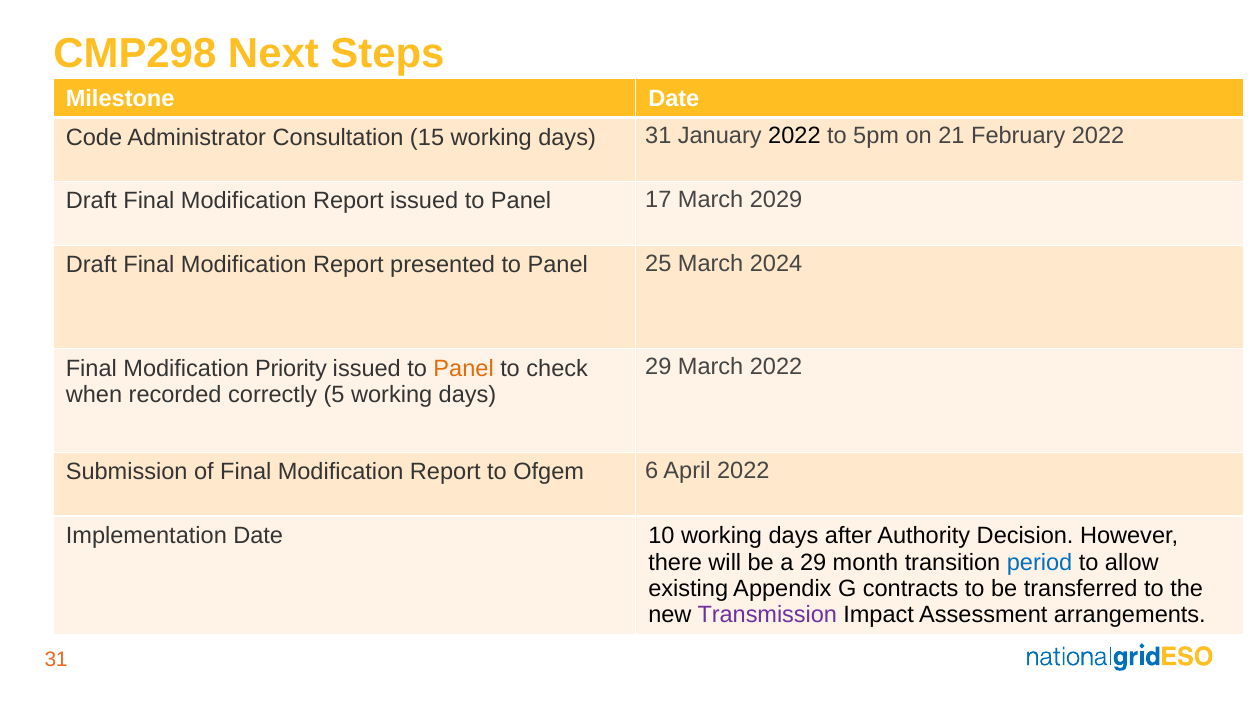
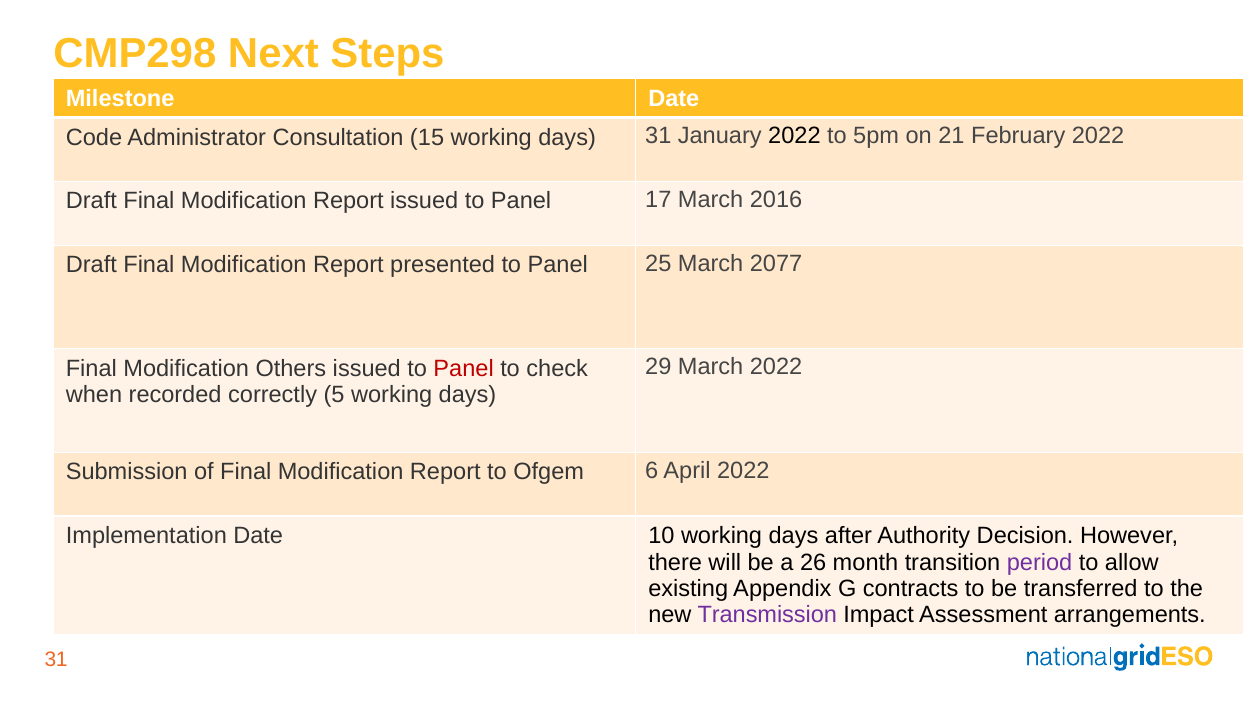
2029: 2029 -> 2016 (776, 200)
2024: 2024 -> 2077 (776, 264)
Priority: Priority -> Others (291, 369)
Panel colour: orange -> red (464, 369)
a 29: 29 -> 26 (813, 562)
period colour: blue -> purple (1040, 562)
